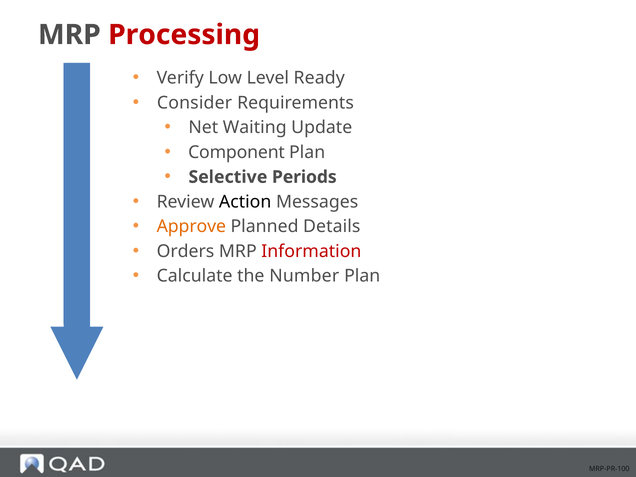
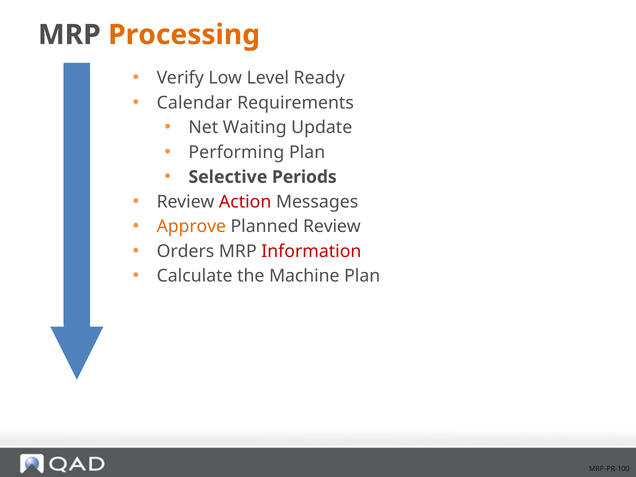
Processing colour: red -> orange (184, 35)
Consider: Consider -> Calendar (195, 103)
Component: Component -> Performing (236, 152)
Action colour: black -> red (245, 202)
Planned Details: Details -> Review (332, 227)
Number: Number -> Machine (304, 276)
